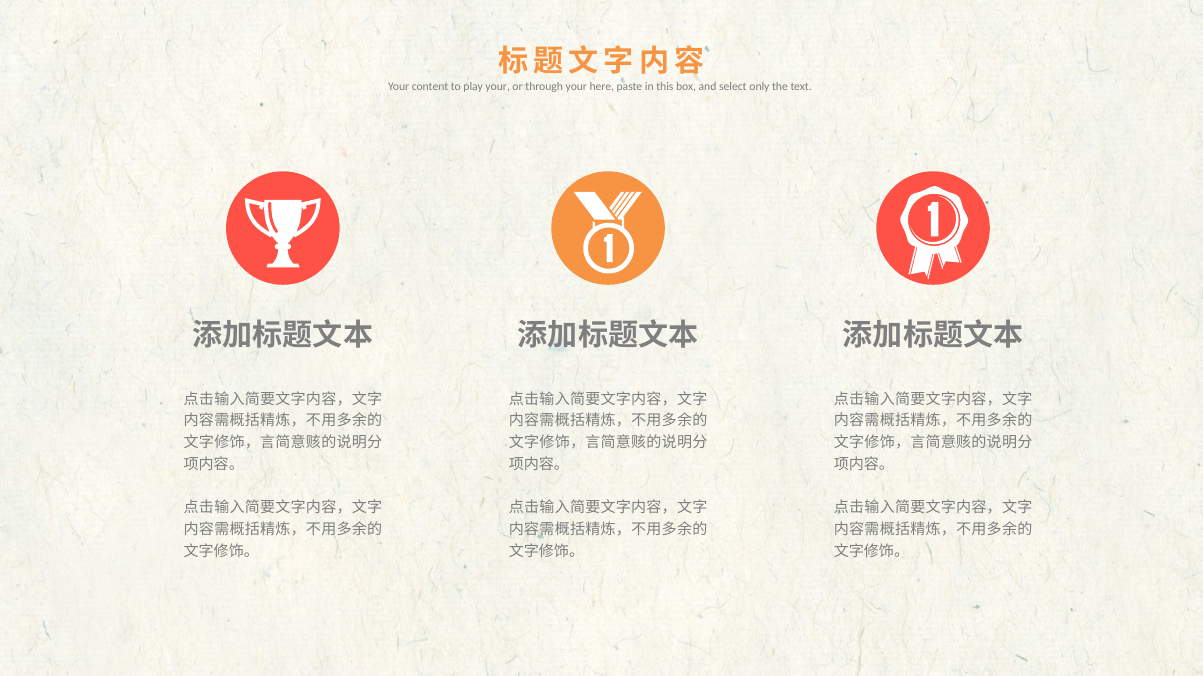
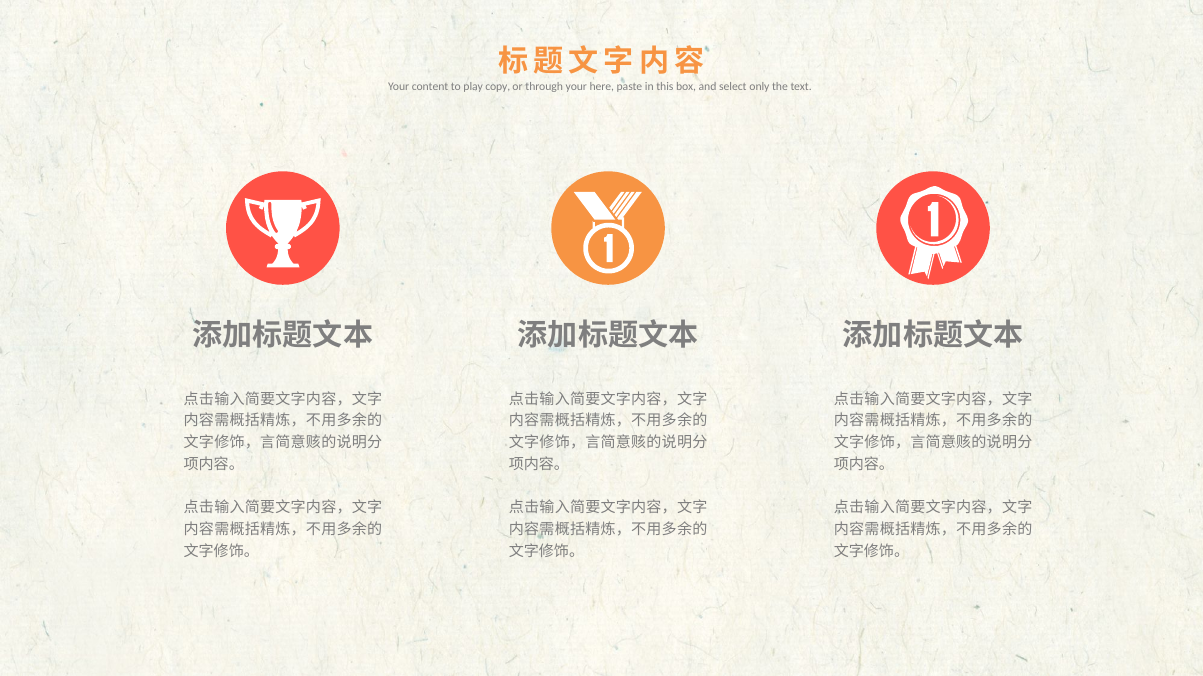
play your: your -> copy (498, 87)
